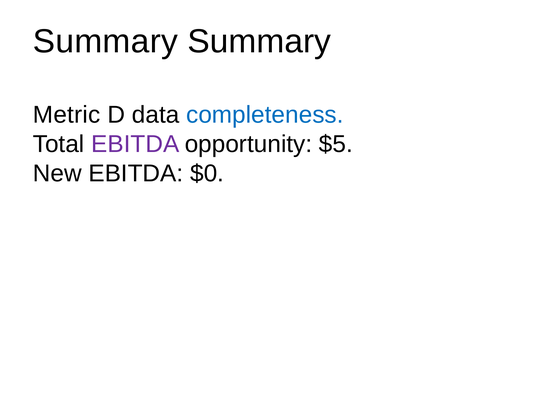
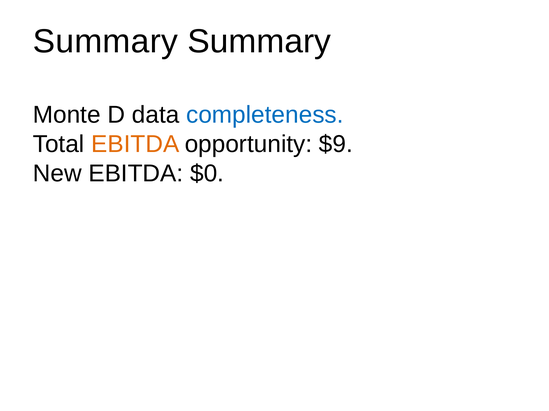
Metric: Metric -> Monte (67, 115)
EBITDA colour: purple -> orange (135, 144)
$5: $5 -> $9 (336, 144)
